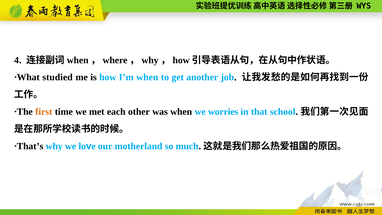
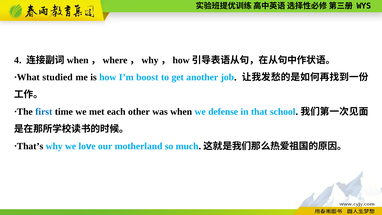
I’m when: when -> boost (147, 77)
first colour: orange -> blue (44, 112)
worries: worries -> defense (223, 112)
